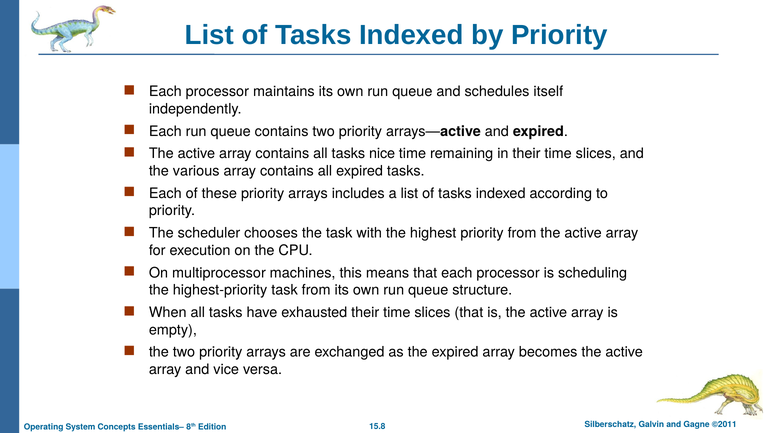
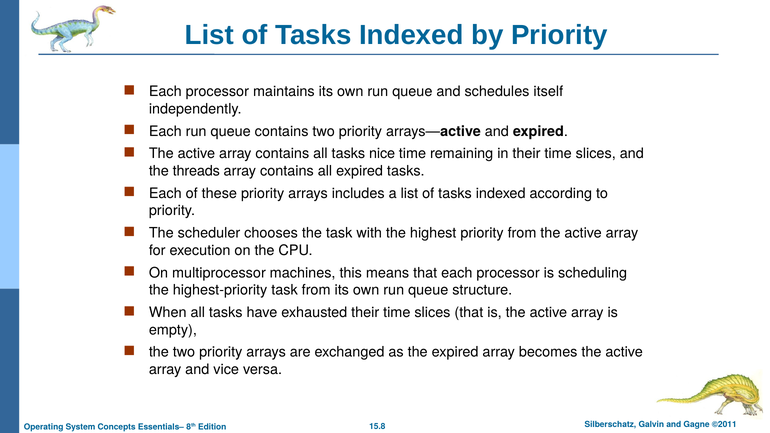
various: various -> threads (196, 171)
